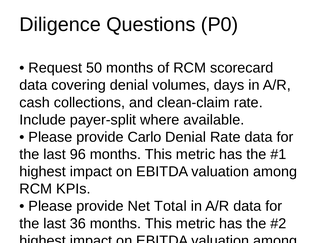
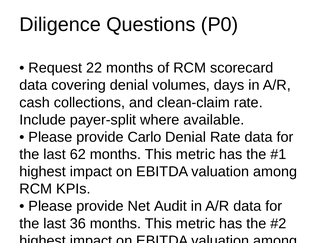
50: 50 -> 22 (94, 68)
96: 96 -> 62 (78, 154)
Total: Total -> Audit (170, 206)
